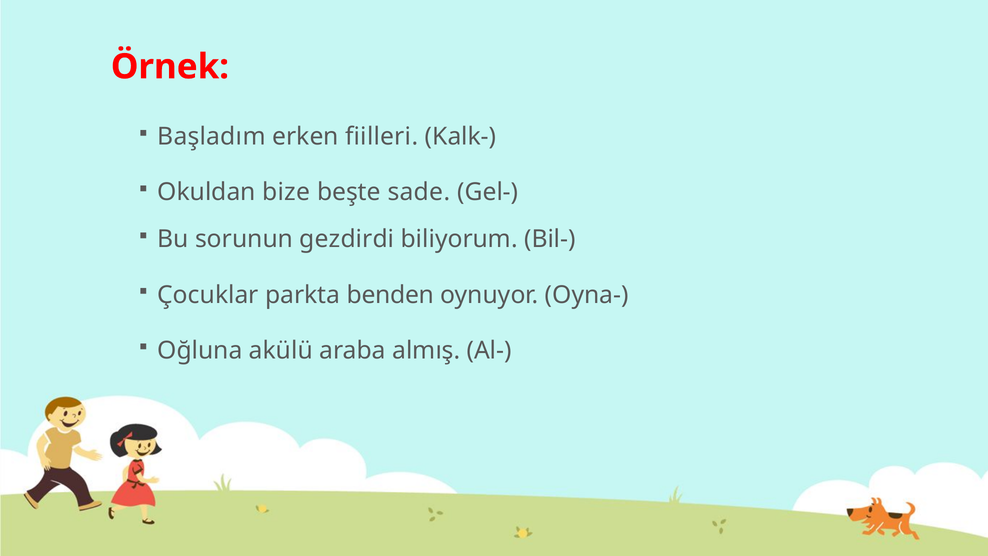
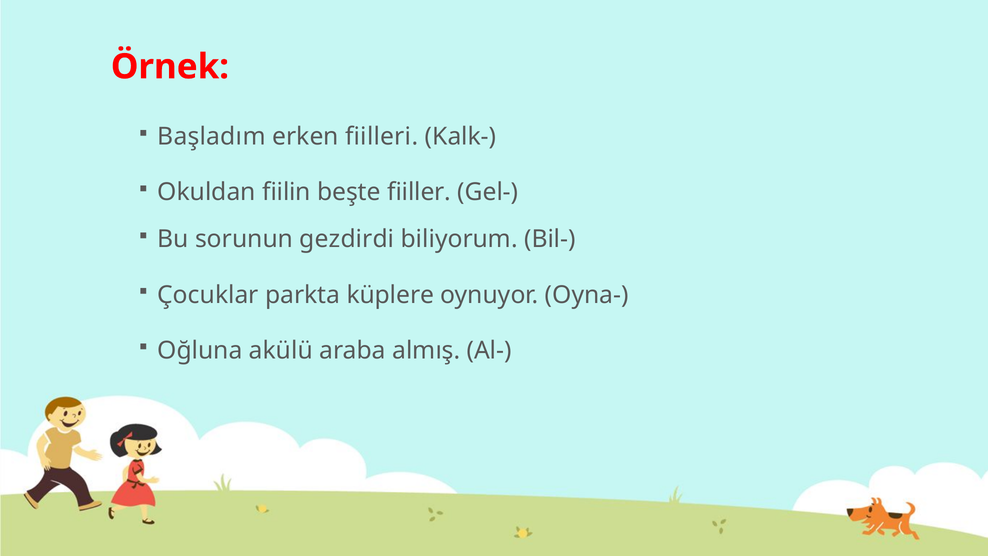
bize: bize -> fiilin (286, 192)
sade: sade -> fiiller (419, 192)
benden: benden -> küplere (390, 295)
